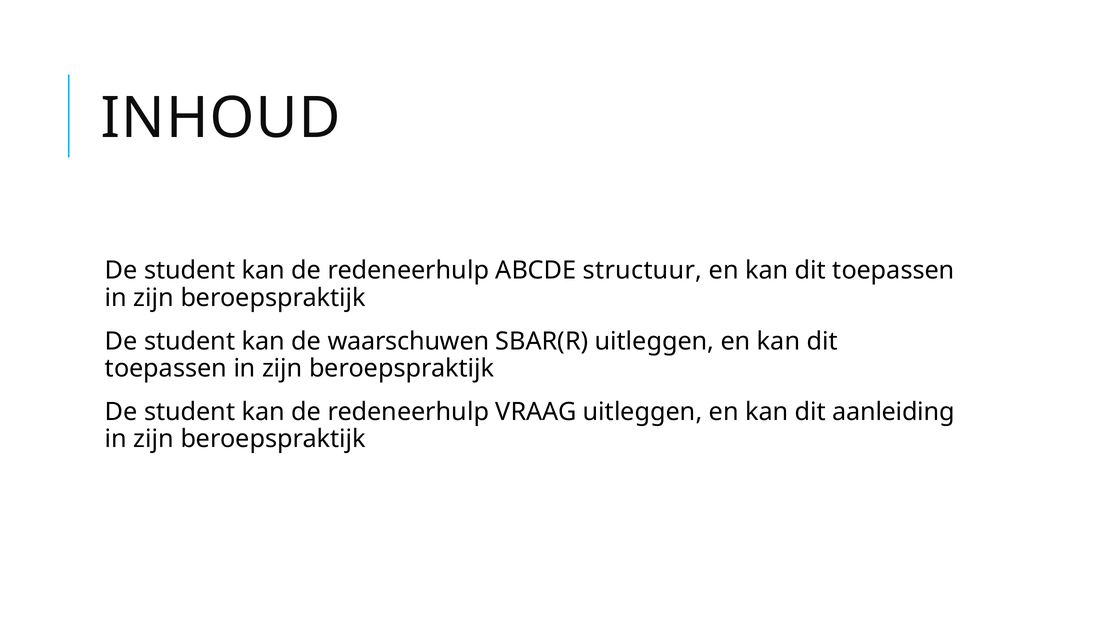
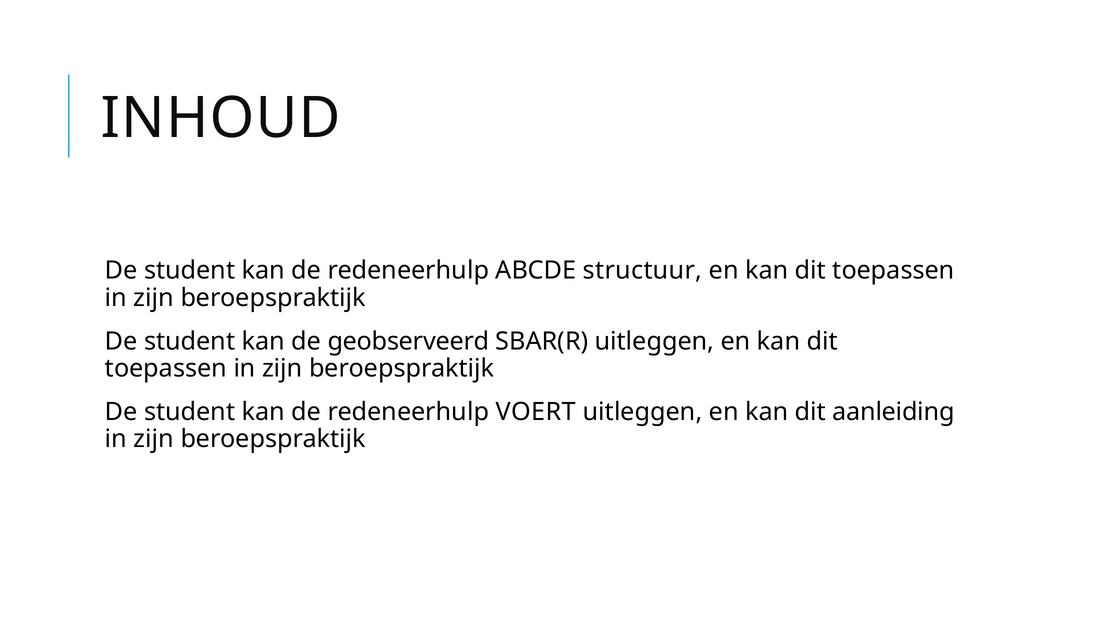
waarschuwen: waarschuwen -> geobserveerd (408, 341)
VRAAG: VRAAG -> VOERT (536, 412)
